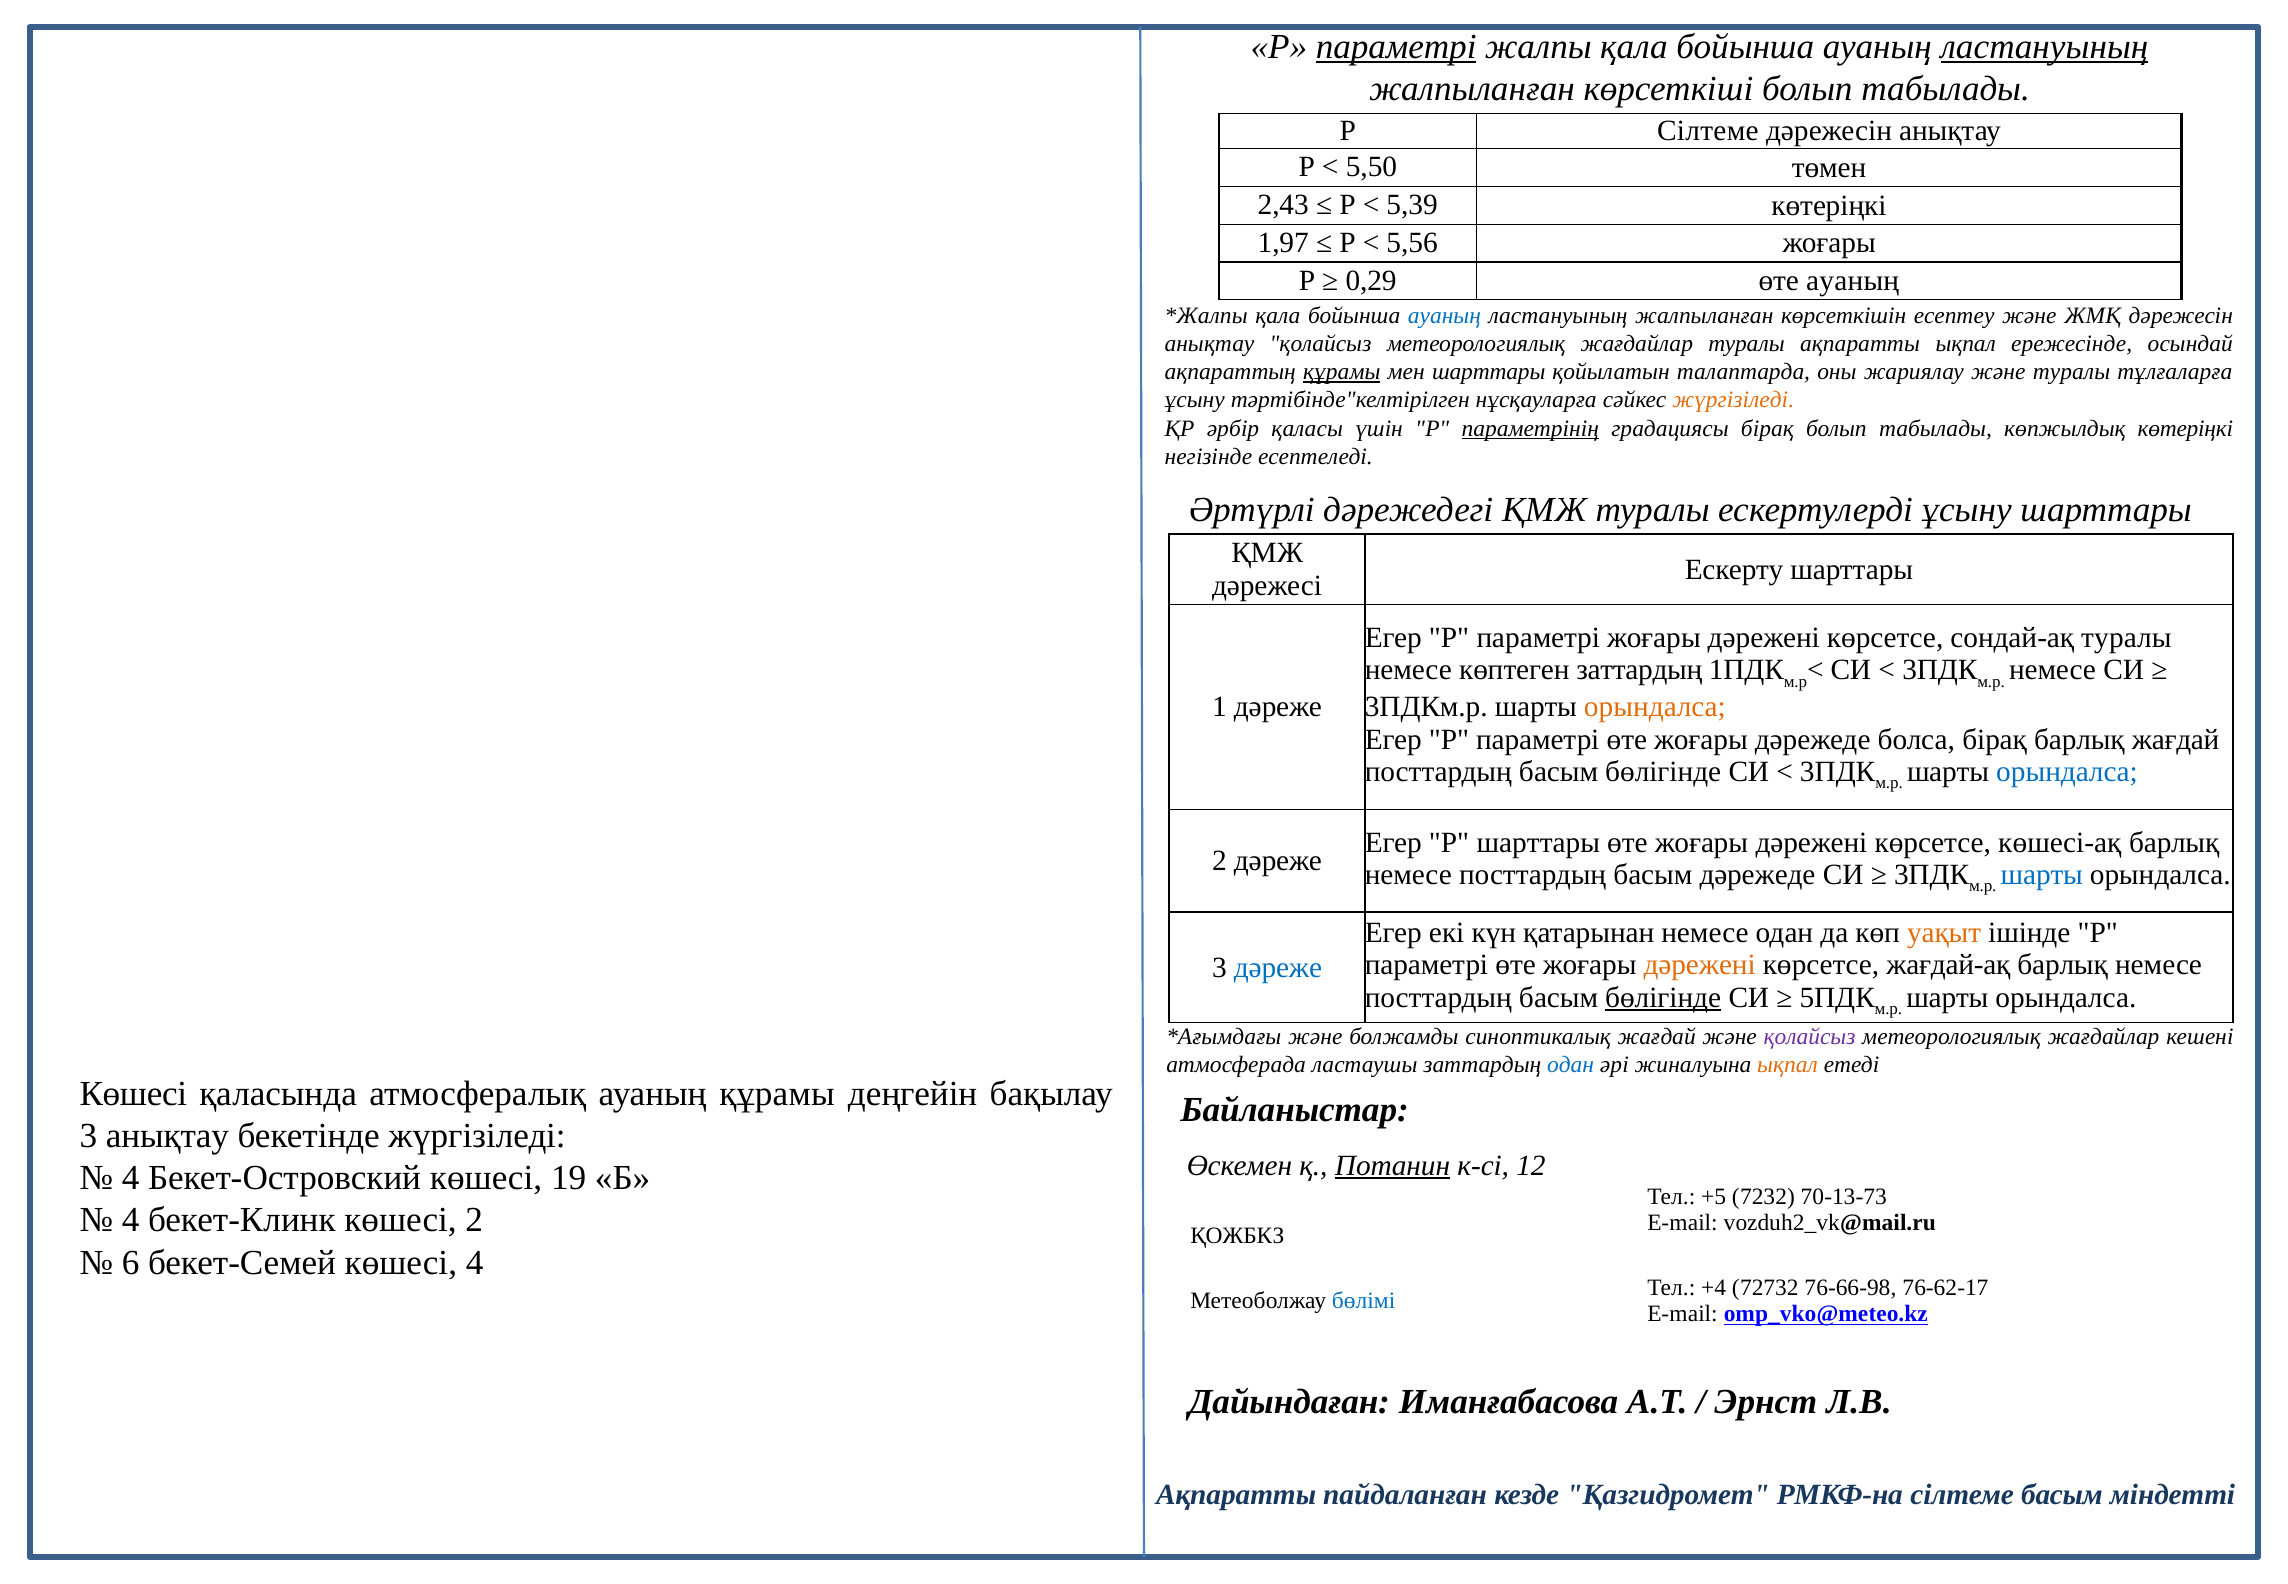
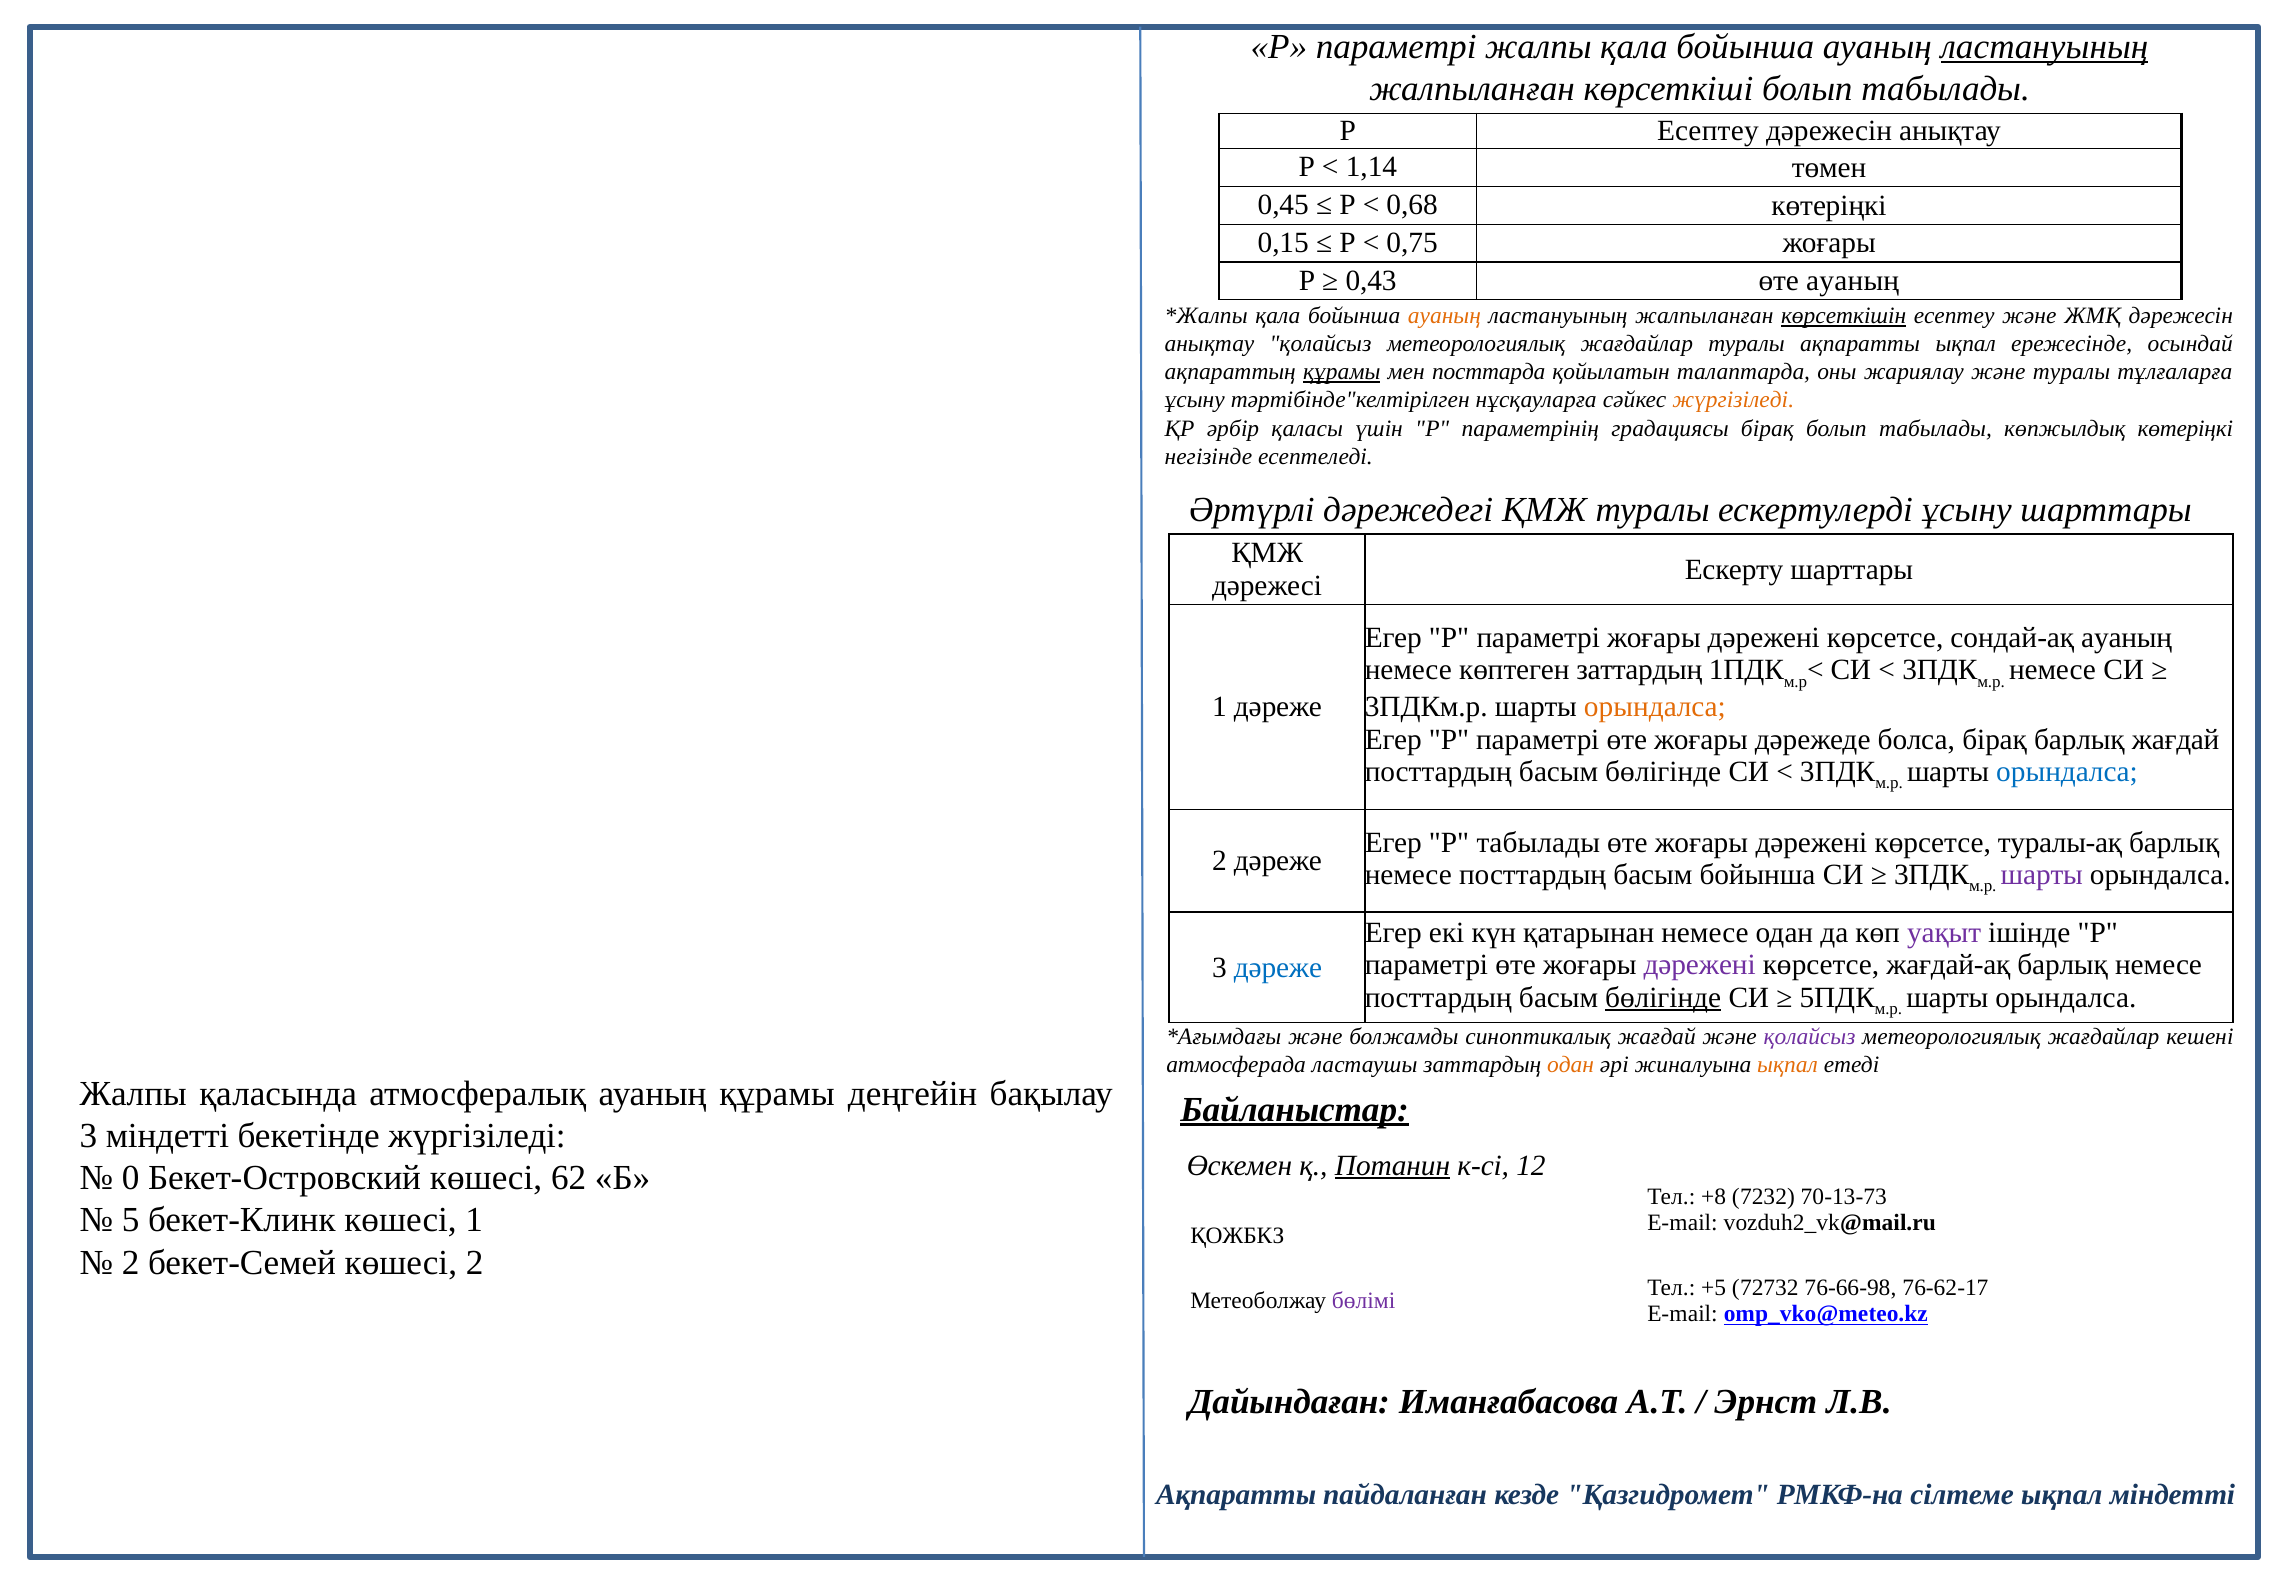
параметрі underline: present -> none (1396, 47)
Р Сілтеме: Сілтеме -> Есептеу (1708, 131)
5,50: 5,50 -> 1,14 (1371, 167)
2,43: 2,43 -> 0,45 (1283, 205)
5,39: 5,39 -> 0,68 (1412, 205)
1,97: 1,97 -> 0,15 (1283, 243)
5,56: 5,56 -> 0,75 (1412, 243)
0,29: 0,29 -> 0,43 (1371, 281)
ауаның colour: blue -> orange (1444, 316)
көрсеткішін underline: none -> present (1844, 316)
мен шарттары: шарттары -> посттарда (1489, 372)
параметрінің underline: present -> none (1530, 428)
сондай-ақ туралы: туралы -> ауаның (2127, 638)
Р шарттары: шарттары -> табылады (1538, 842)
көшесі-ақ: көшесі-ақ -> туралы-ақ (2060, 842)
басым дәрежеде: дәрежеде -> бойынша (1757, 875)
шарты colour: blue -> purple (2042, 875)
уақыт colour: orange -> purple (1944, 933)
дәрежені colour: orange -> purple (1700, 965)
одан colour: blue -> orange (1571, 1065)
Көшесі: Көшесі -> Жалпы (133, 1093)
Байланыстар underline: none -> present (1295, 1109)
3 анықтау: анықтау -> міндетті (168, 1136)
4: 4 -> 0 (131, 1178)
19: 19 -> 62 (569, 1178)
+5: +5 -> +8 (1714, 1196)
4: 4 -> 5 (131, 1220)
көшесі 2: 2 -> 1 (474, 1220)
6: 6 -> 2 (131, 1262)
көшесі 4: 4 -> 2 (475, 1262)
+4: +4 -> +5 (1714, 1288)
бөлімі colour: blue -> purple (1364, 1301)
сілтеме басым: басым -> ықпал (2062, 1495)
